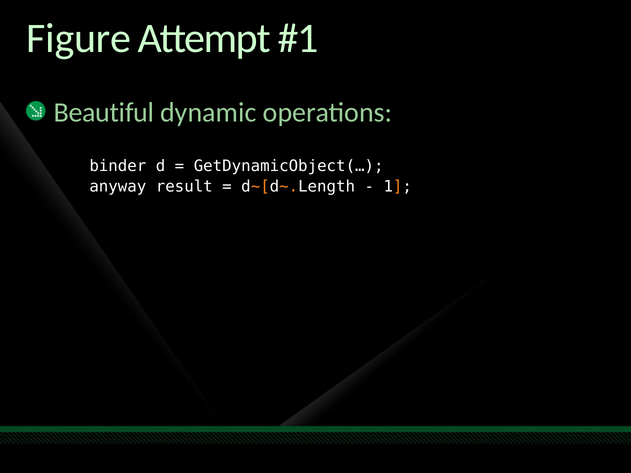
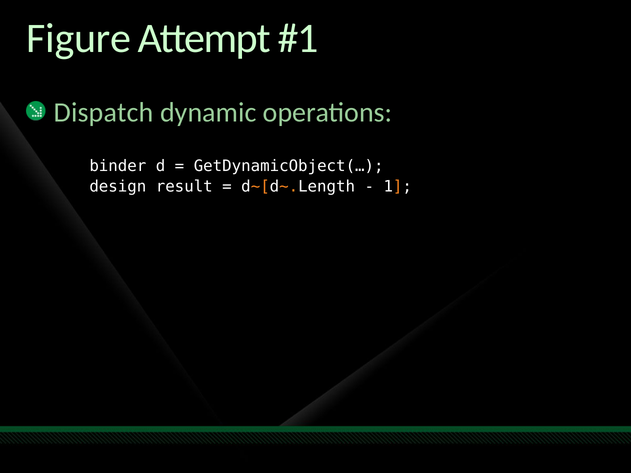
Beautiful: Beautiful -> Dispatch (104, 112)
anyway: anyway -> design (118, 187)
